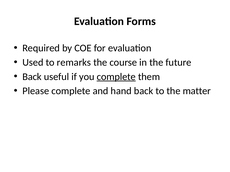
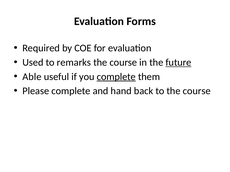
future underline: none -> present (178, 63)
Back: Back -> Able (32, 77)
to the matter: matter -> course (197, 91)
